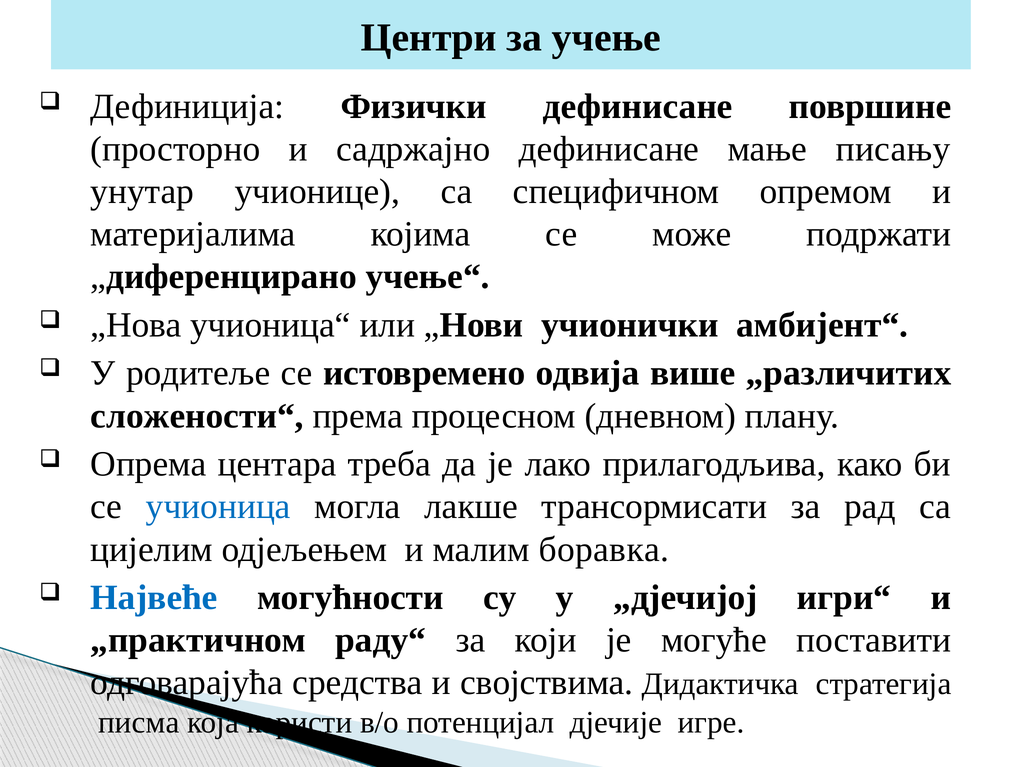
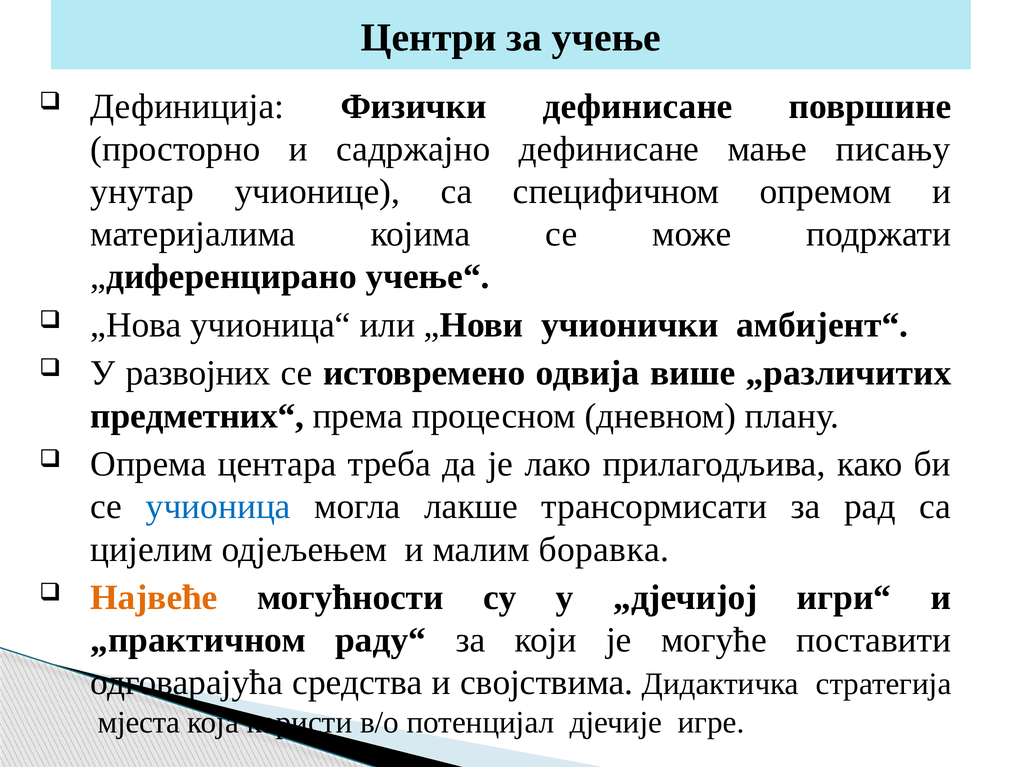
родитеље: родитеље -> развојних (198, 373)
сложености“: сложености“ -> предметних“ (197, 416)
Највеће colour: blue -> orange (154, 597)
писма: писма -> мјеста (139, 722)
